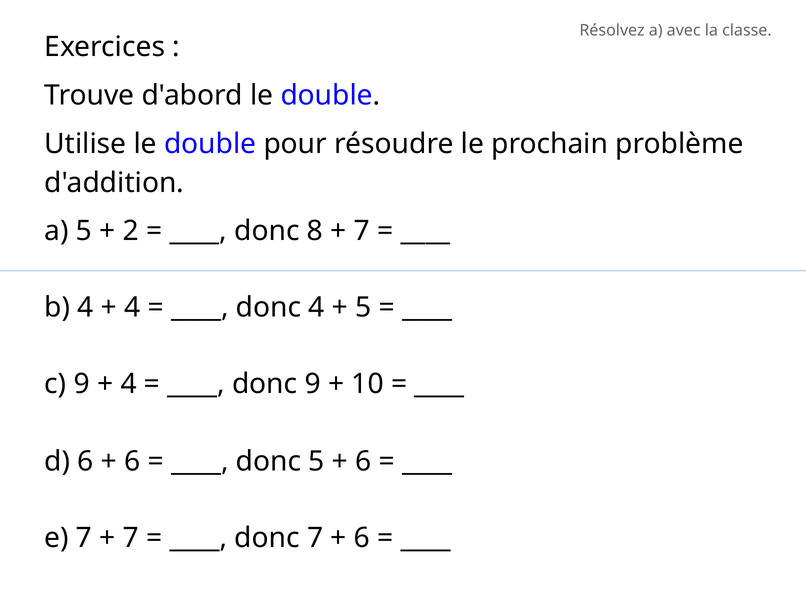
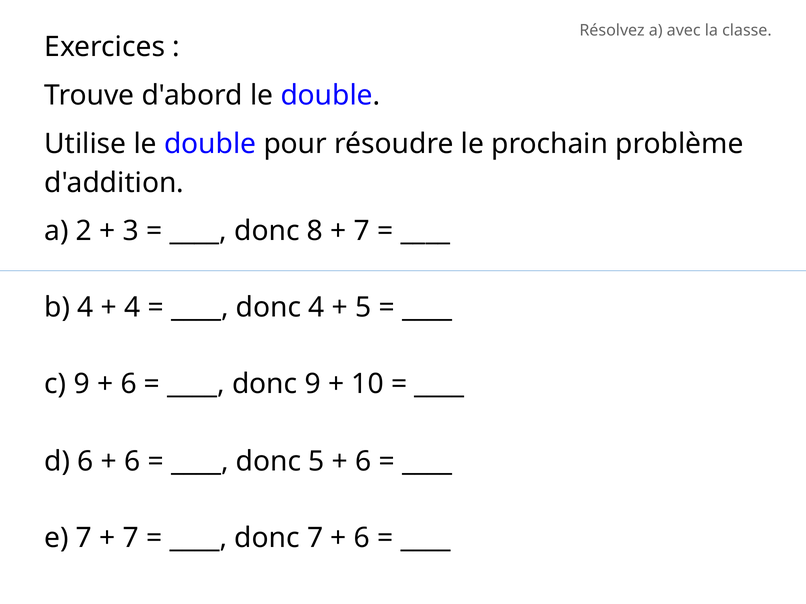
a 5: 5 -> 2 (84, 231)
2: 2 -> 3 (131, 231)
4: 4 -> 6 (129, 384)
